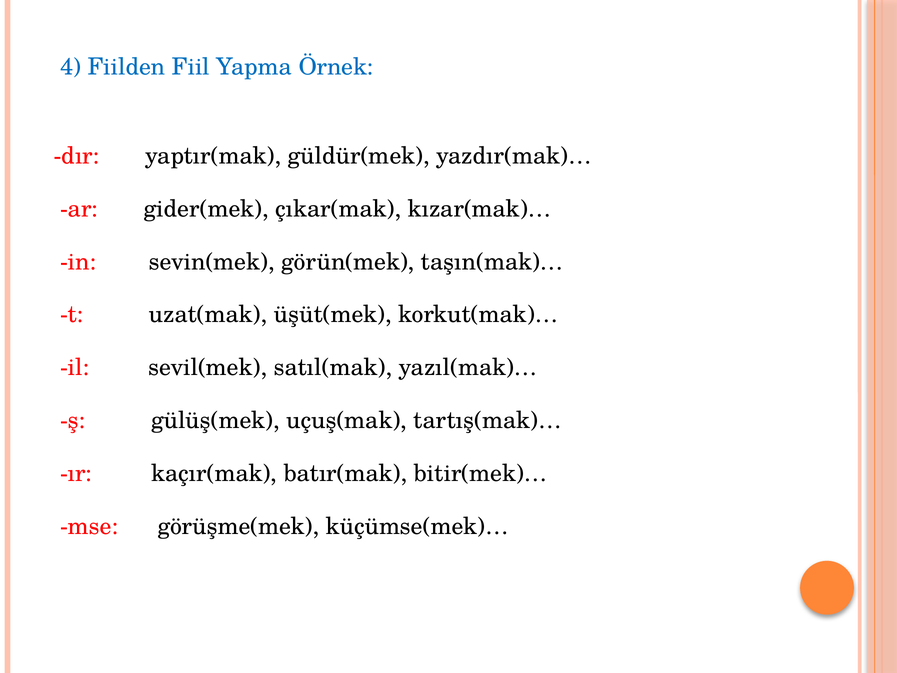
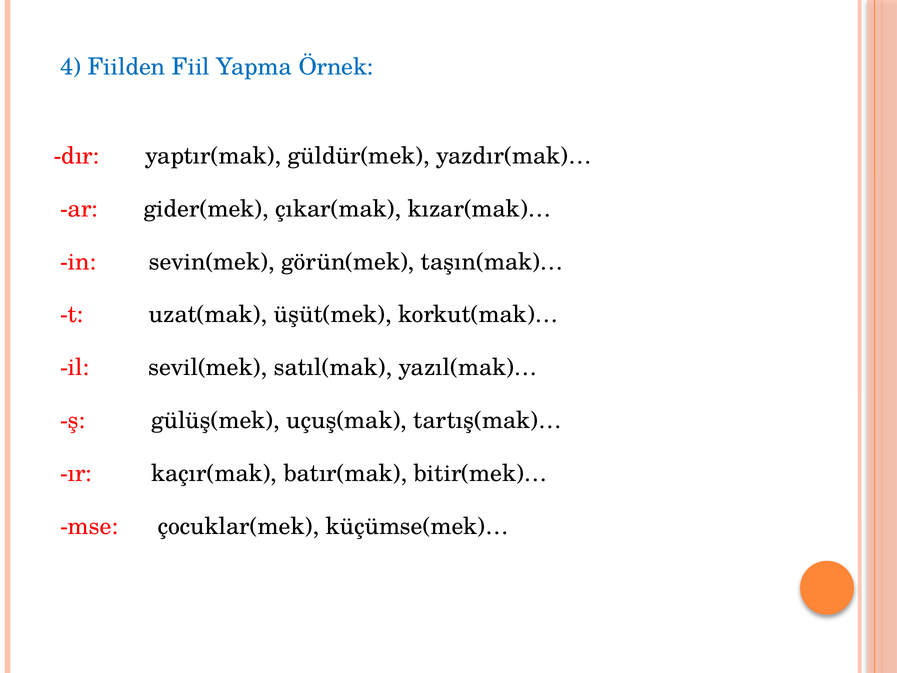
görüşme(mek: görüşme(mek -> çocuklar(mek (238, 526)
